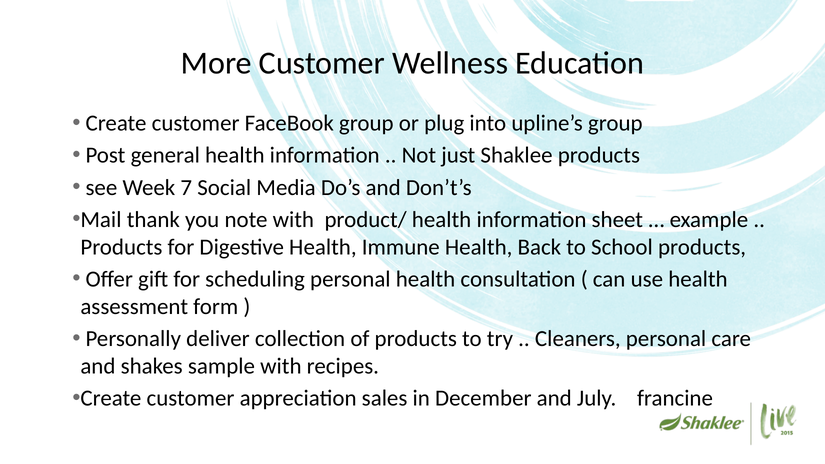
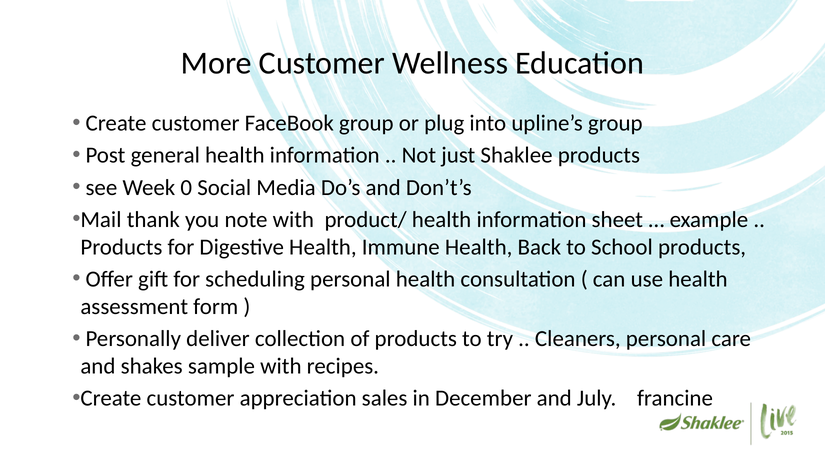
7: 7 -> 0 (186, 188)
